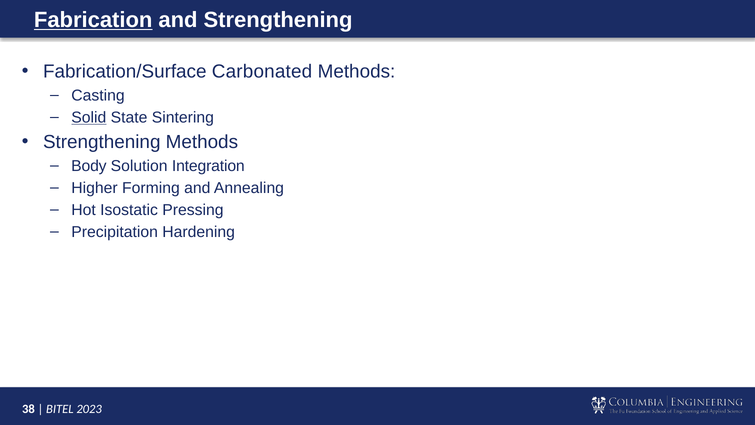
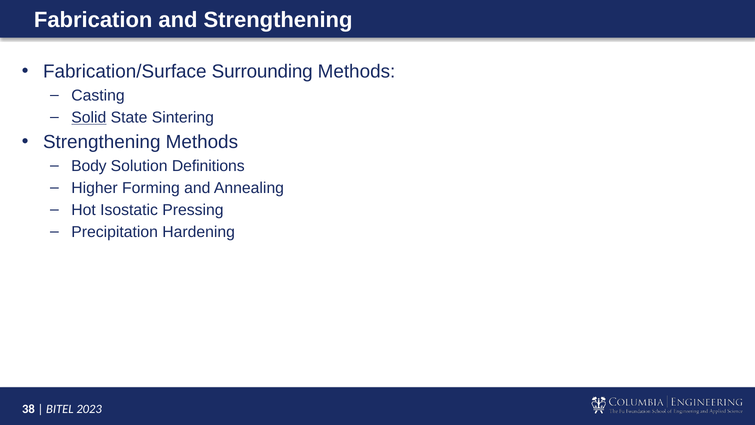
Fabrication underline: present -> none (93, 20)
Carbonated: Carbonated -> Surrounding (262, 72)
Integration: Integration -> Definitions (208, 166)
